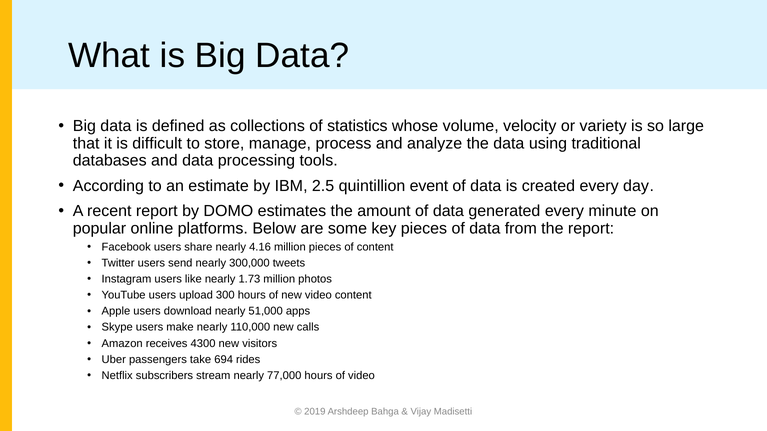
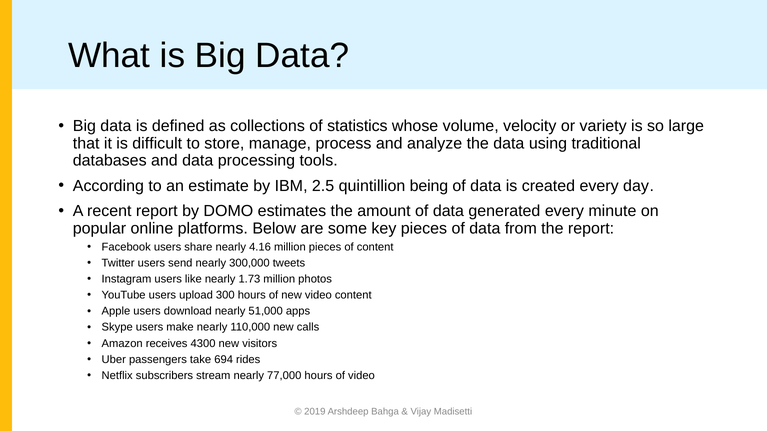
event: event -> being (429, 186)
